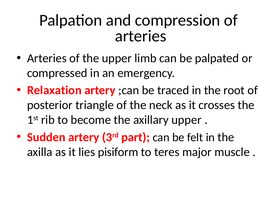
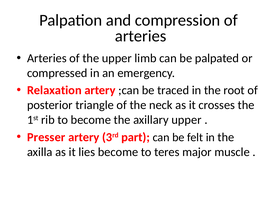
Sudden: Sudden -> Presser (46, 137)
lies pisiform: pisiform -> become (118, 152)
